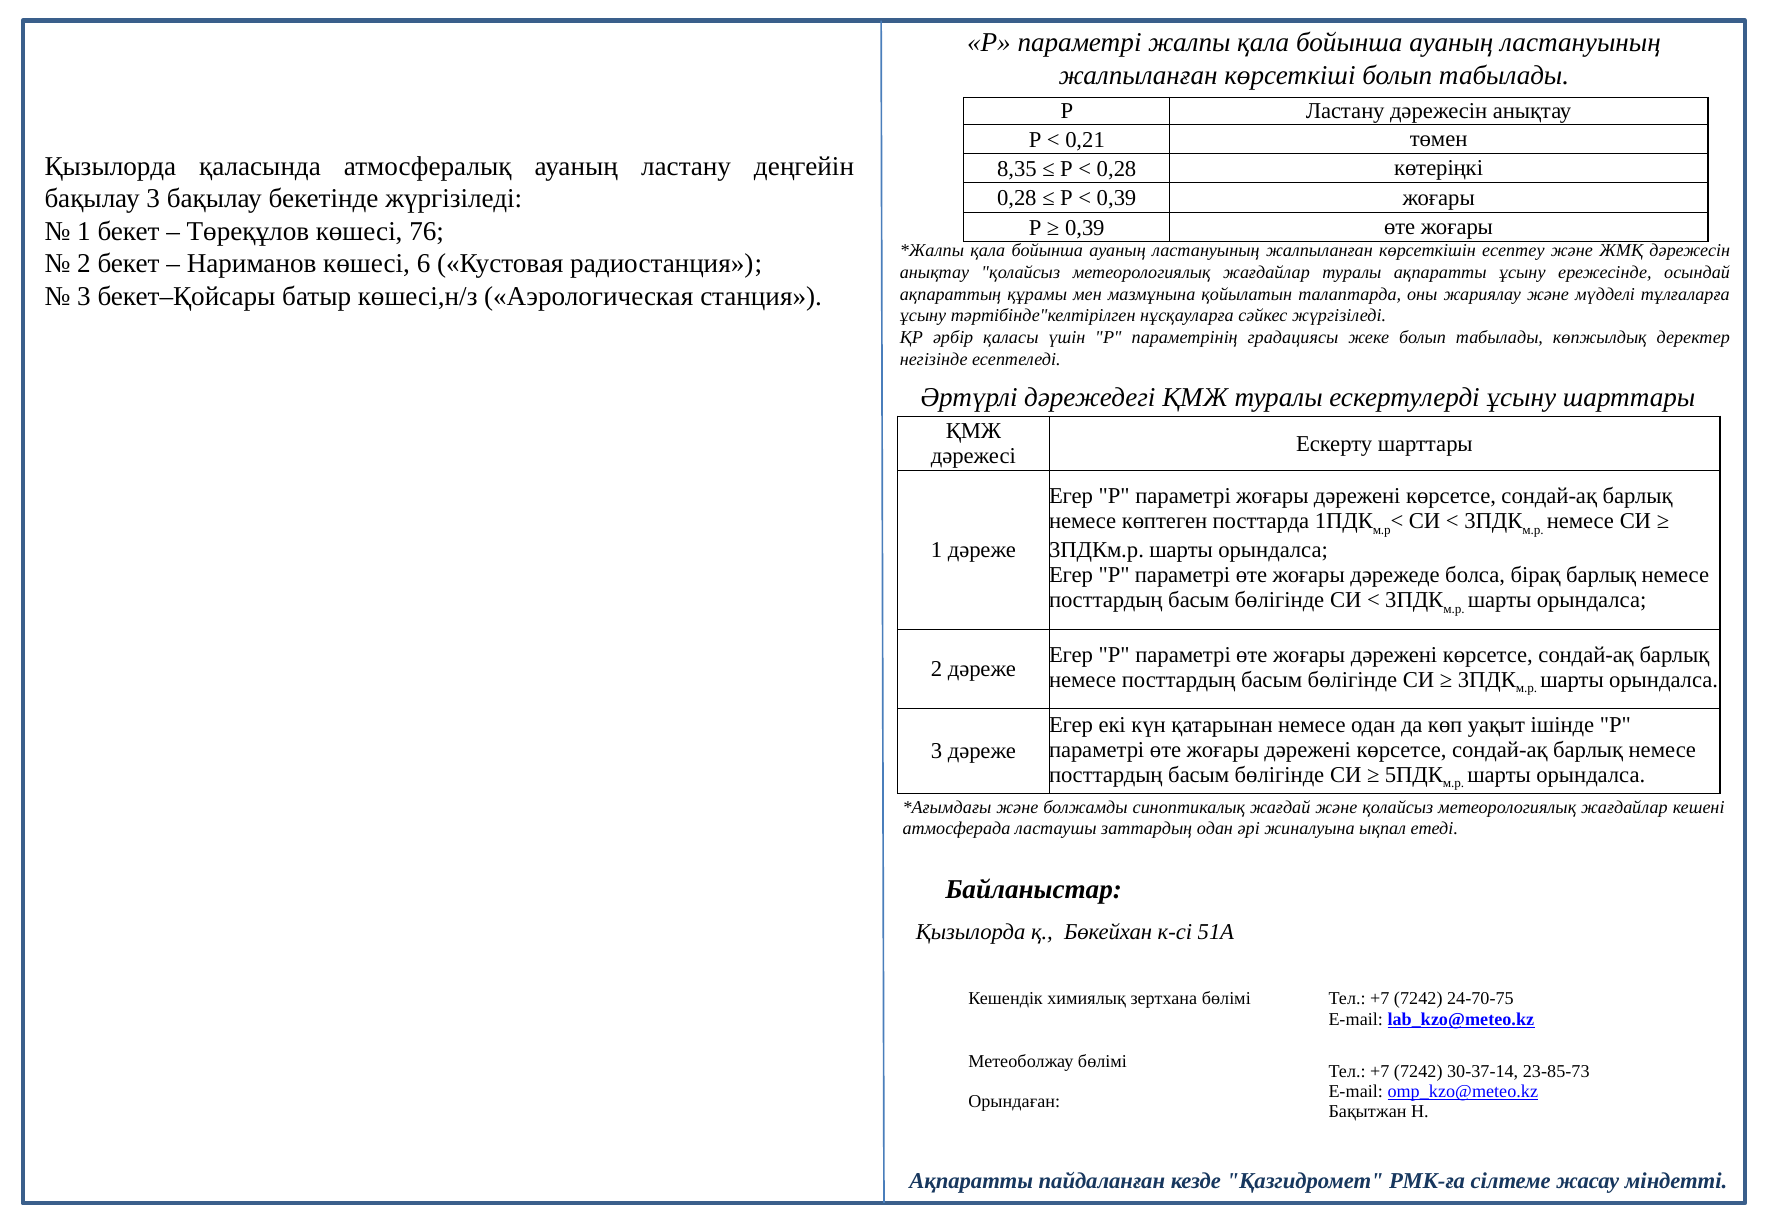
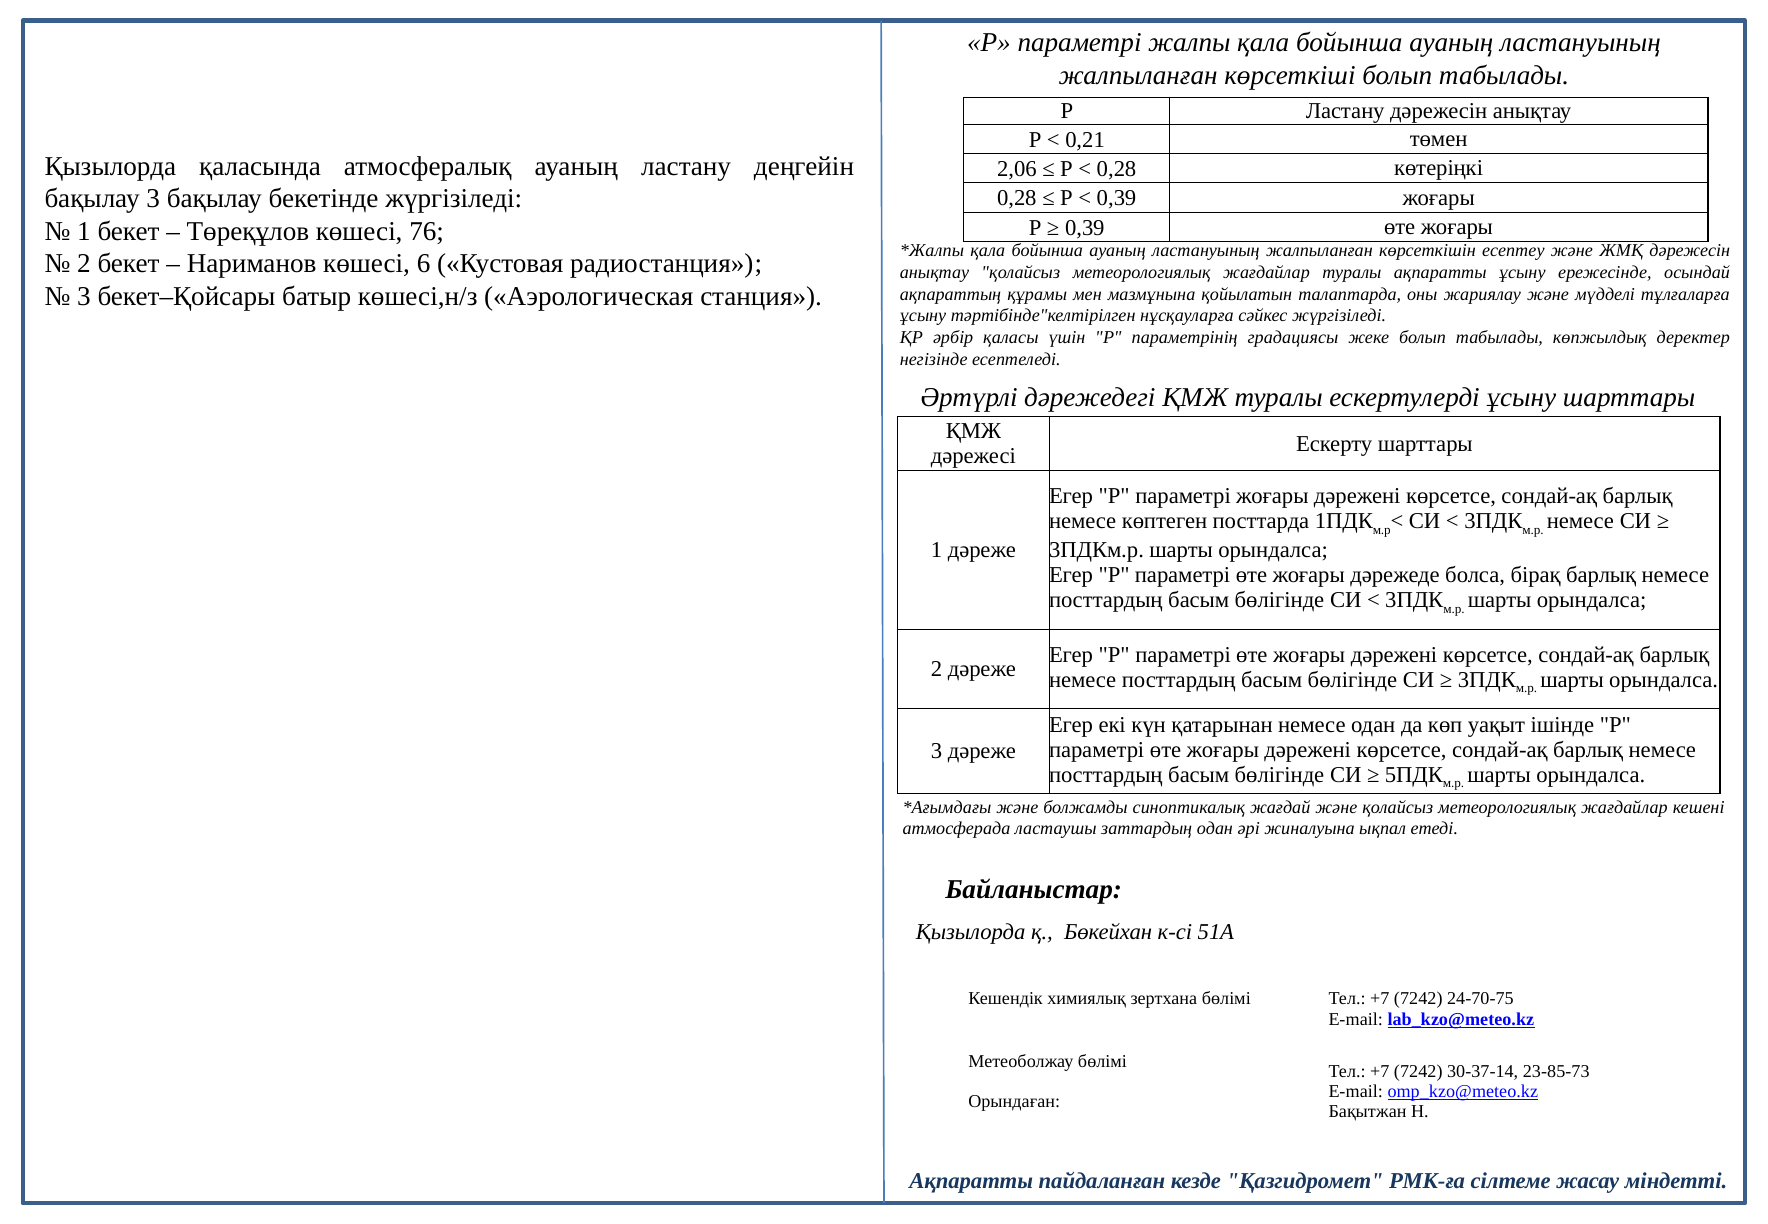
8,35: 8,35 -> 2,06 (1017, 169)
